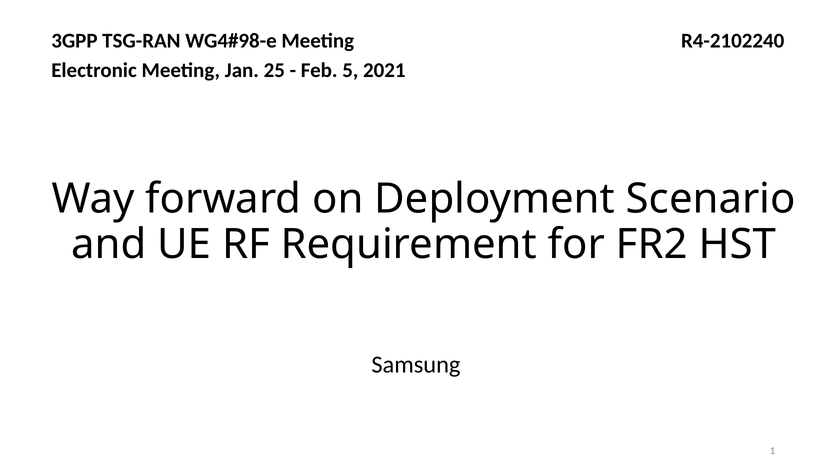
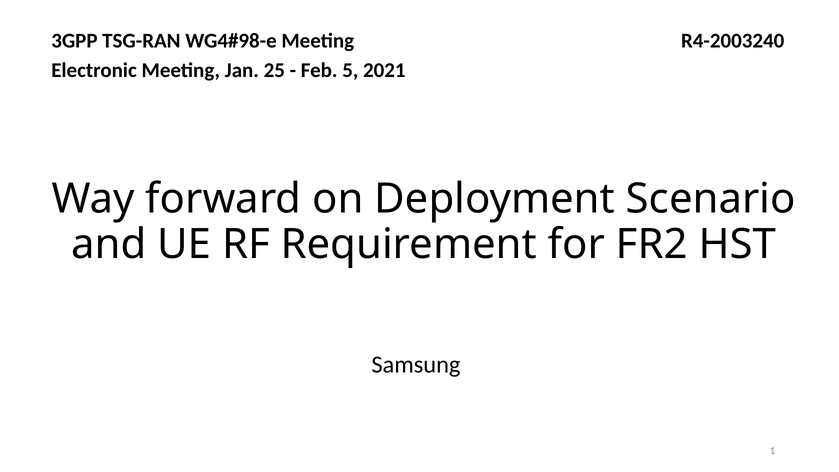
R4-2102240: R4-2102240 -> R4-2003240 (733, 41)
